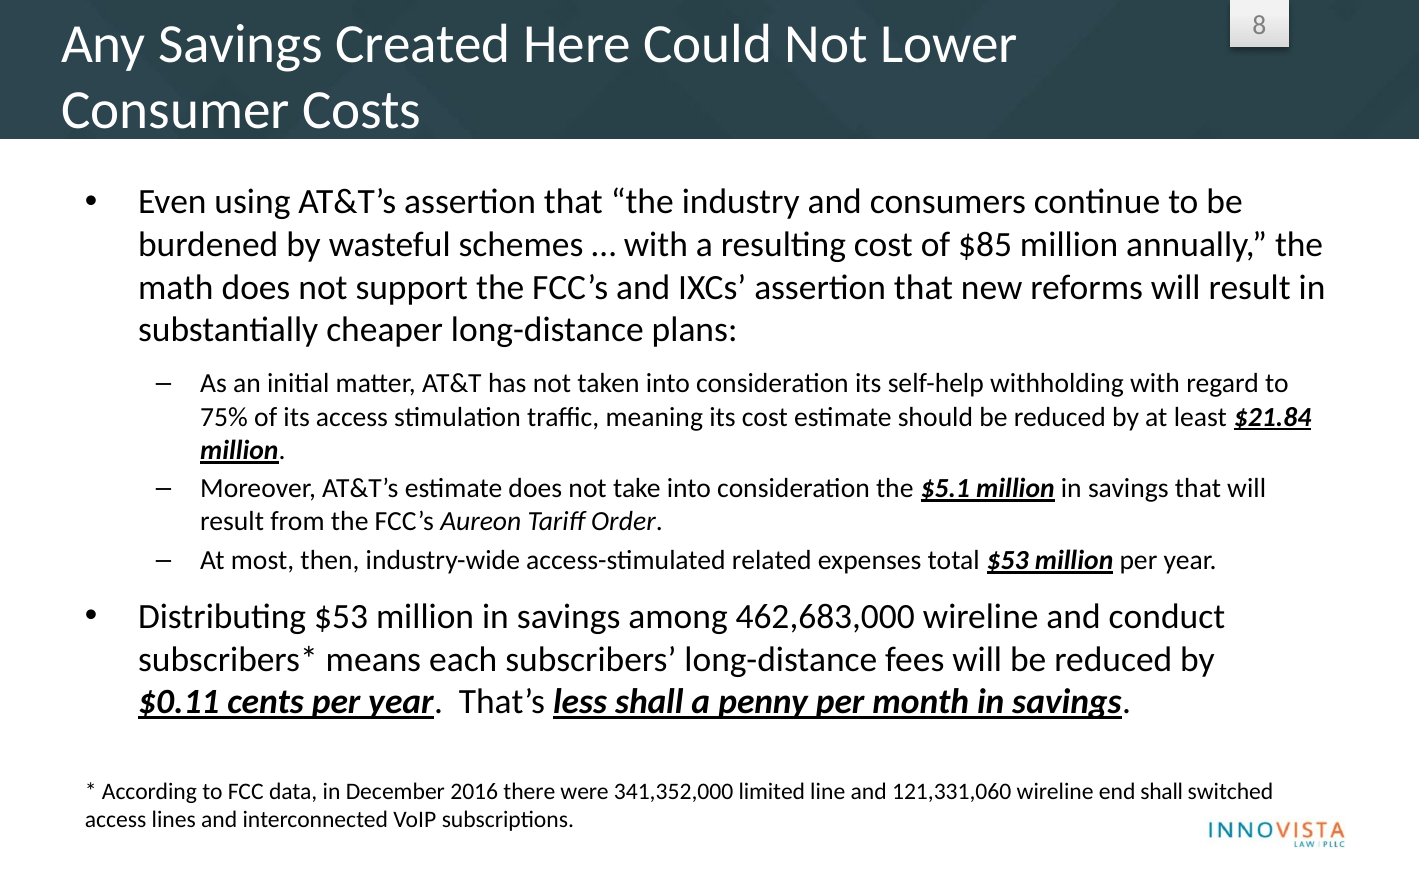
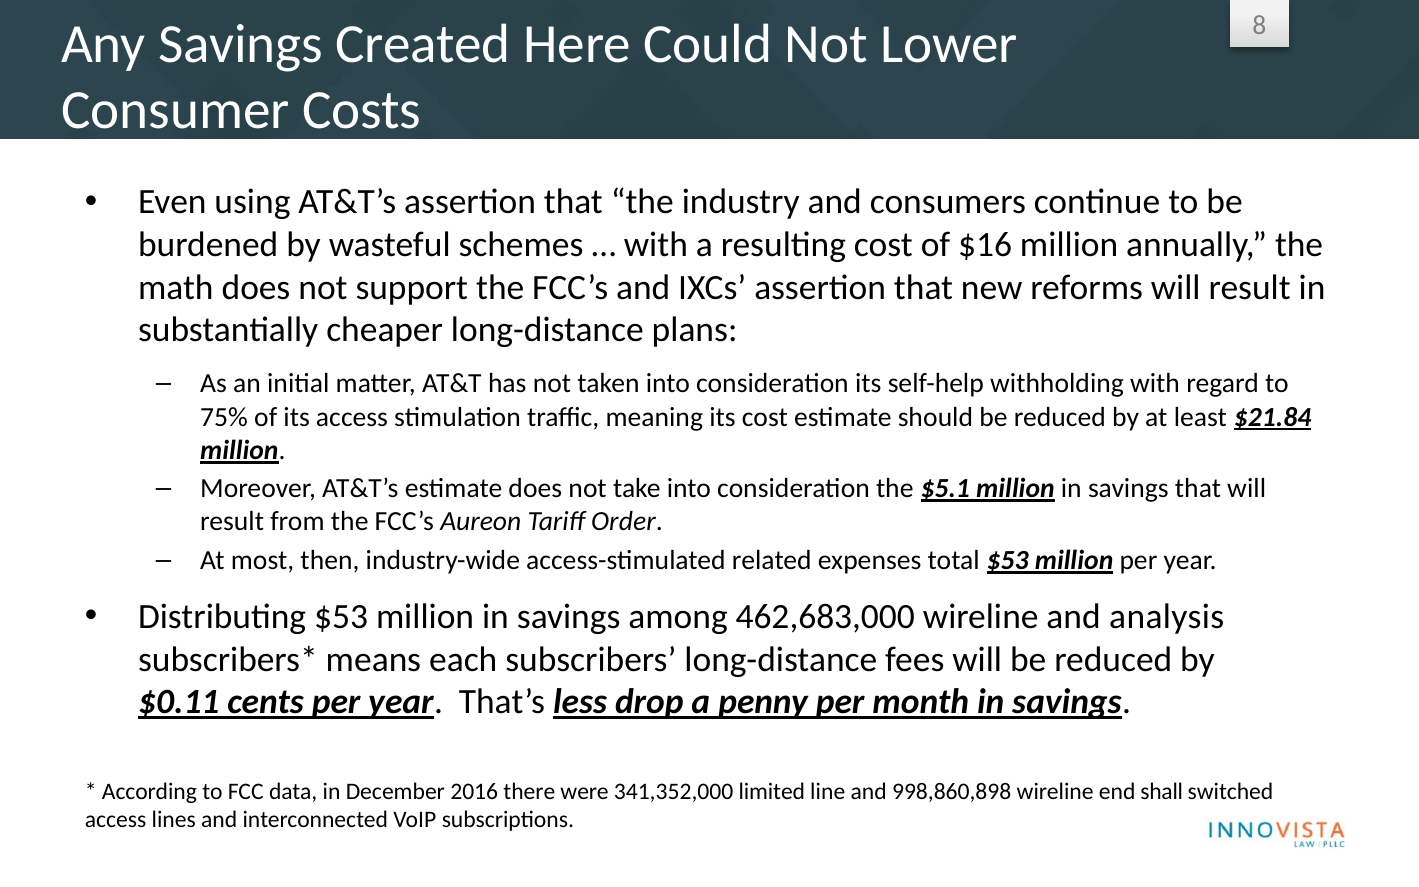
$85: $85 -> $16 (985, 245)
conduct: conduct -> analysis (1167, 617)
less shall: shall -> drop (649, 702)
121,331,060: 121,331,060 -> 998,860,898 (952, 791)
